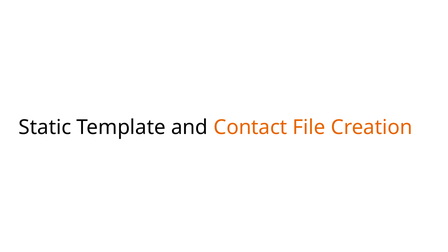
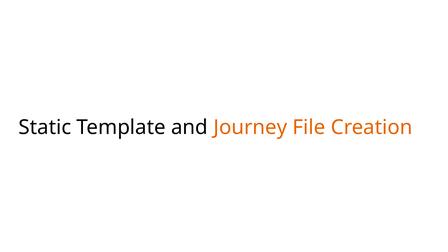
Contact: Contact -> Journey (250, 127)
